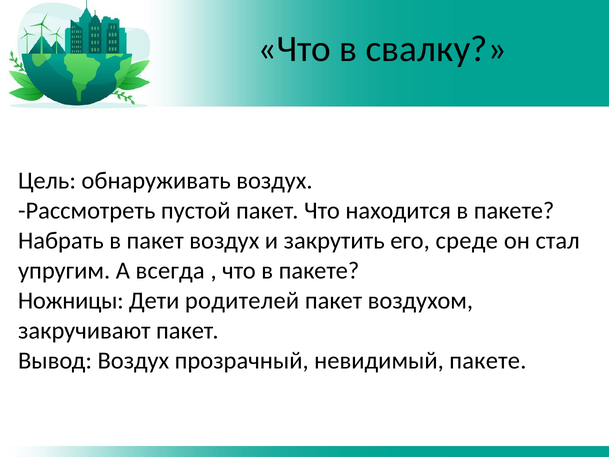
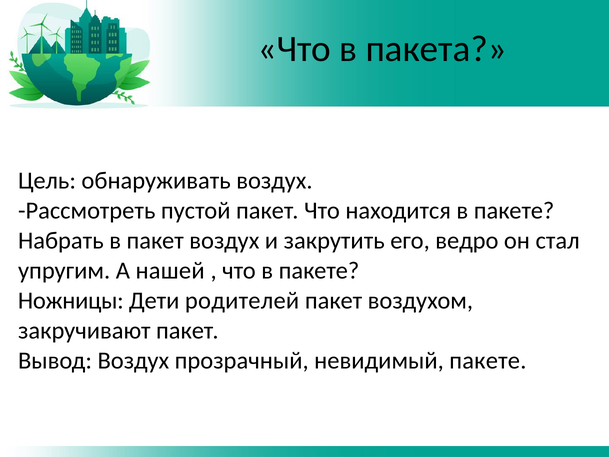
свалку: свалку -> пакета (436, 49)
среде: среде -> ведро (467, 241)
всегда: всегда -> нашей (170, 271)
